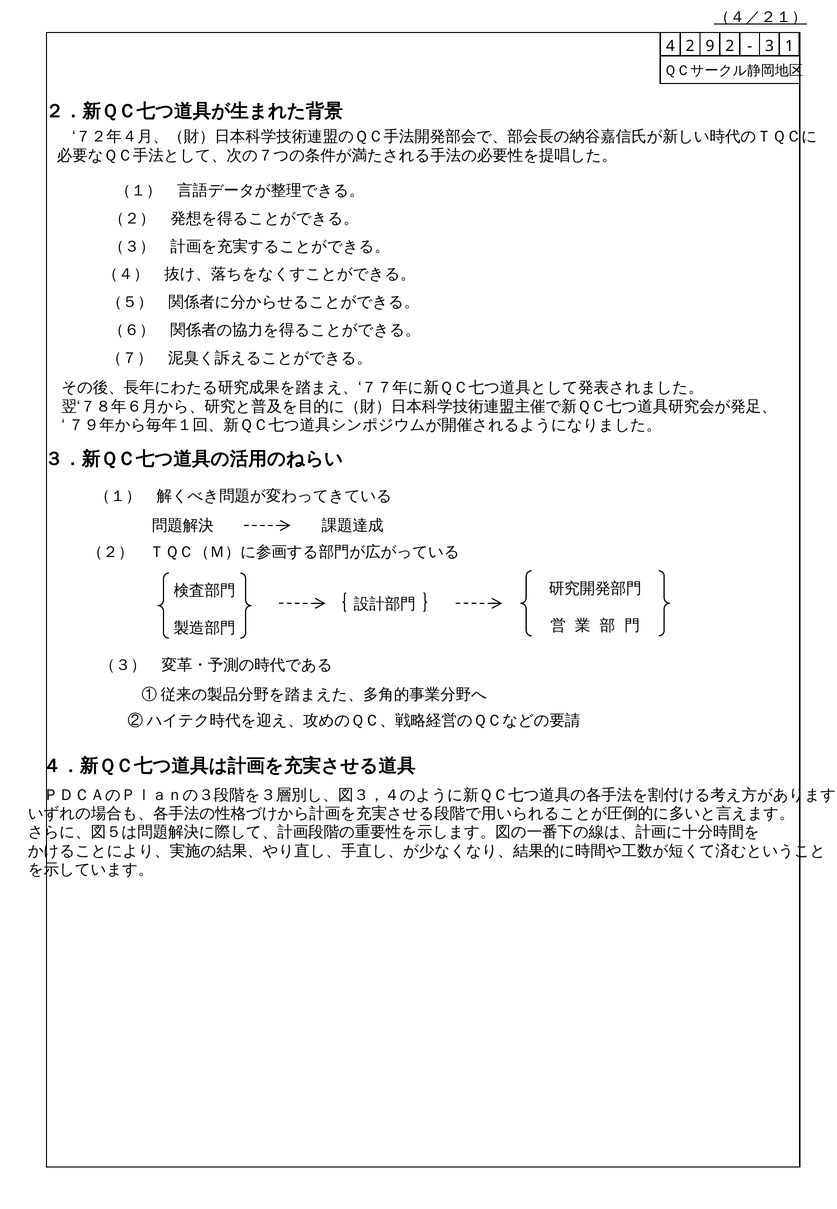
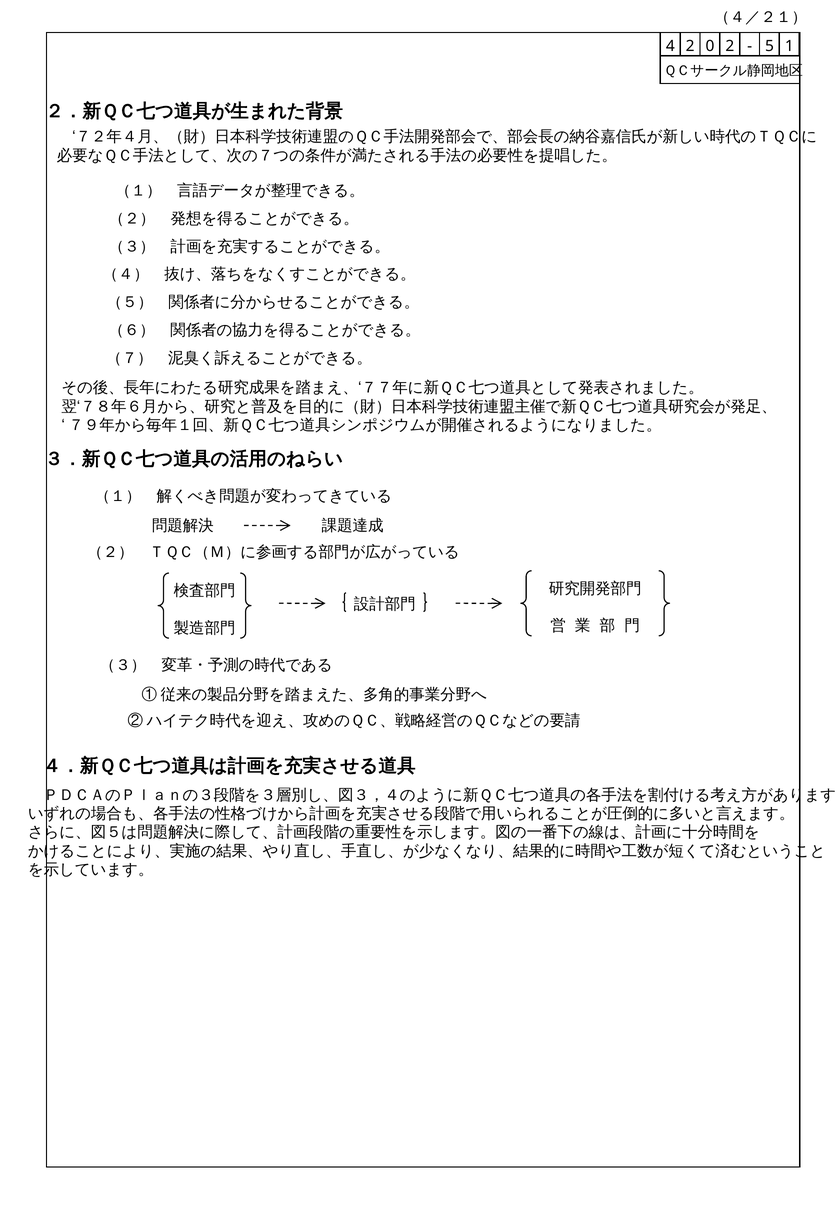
（４／２１） underline: present -> none (761, 17)
9: 9 -> 0 (710, 46)
3: 3 -> 5 (770, 46)
